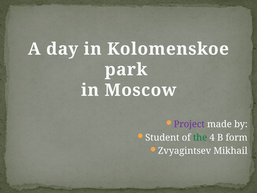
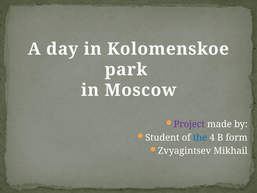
the colour: green -> blue (200, 137)
